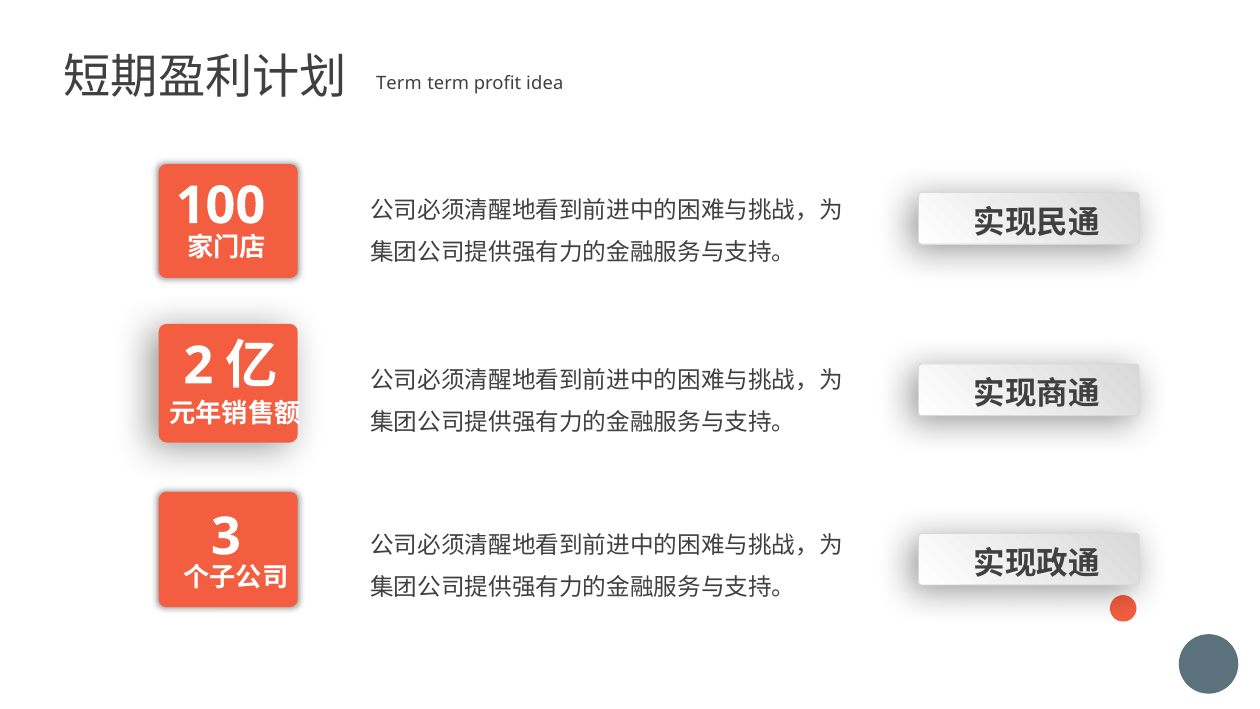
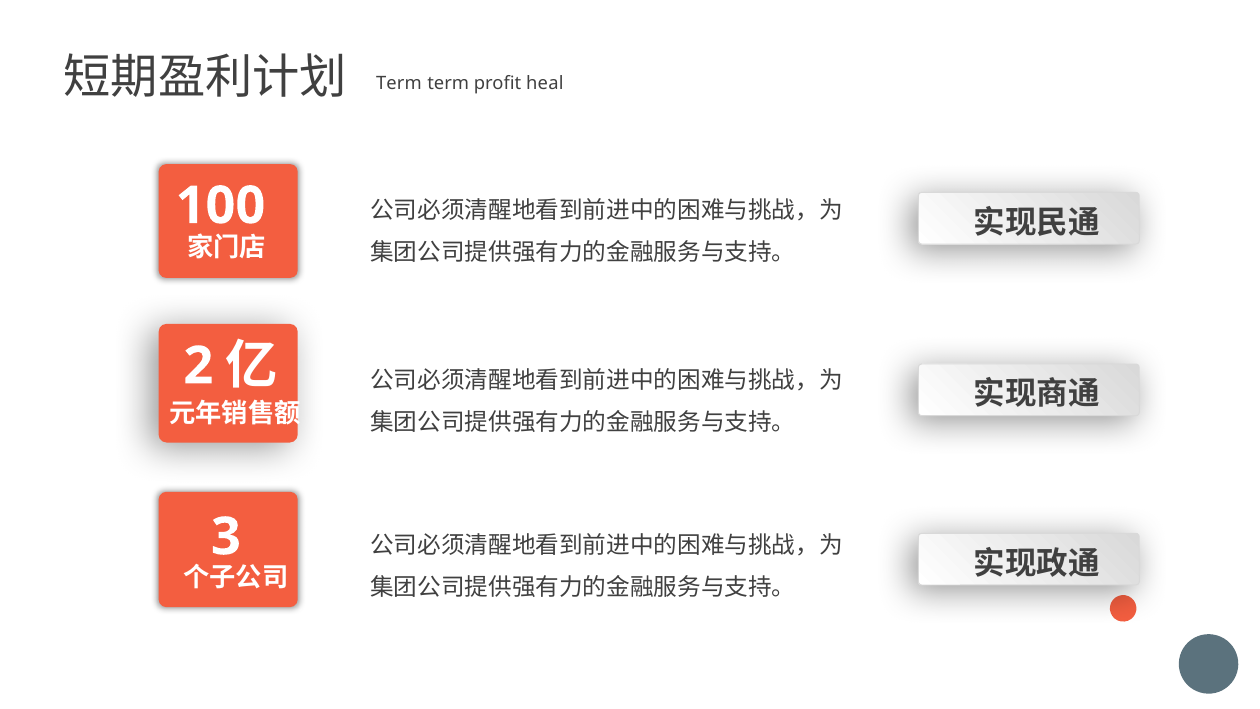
idea: idea -> heal (545, 83)
